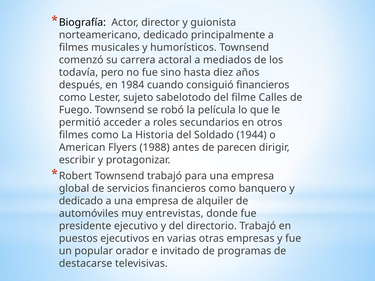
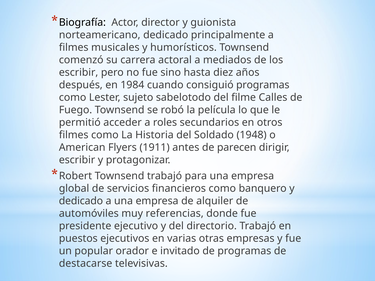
todavía: todavía -> escribir (79, 73)
consiguió financieros: financieros -> programas (263, 85)
1944: 1944 -> 1948 (252, 135)
1988: 1988 -> 1911 (155, 148)
entrevistas: entrevistas -> referencias (175, 214)
